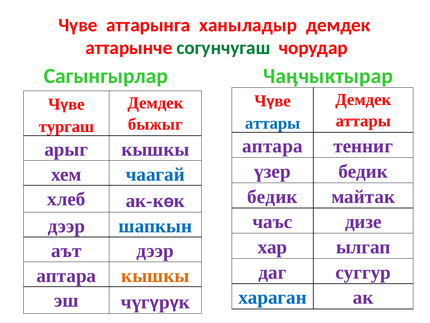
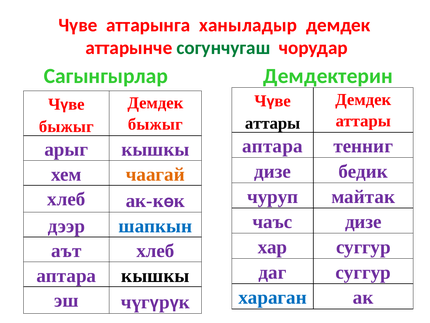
Чаӊчыктырар: Чаӊчыктырар -> Демдектерин (328, 76)
аттары colour: blue -> black (273, 123)
тургаш: тургаш -> быжыг (66, 126)
үзер: үзер -> дизе (273, 171)
чаагай colour: blue -> orange (155, 174)
бедик: бедик -> чуруп (273, 196)
хар ылгап: ылгап -> суггур (363, 247)
аът дээр: дээр -> хлеб (155, 251)
кышкы colour: orange -> black (155, 275)
